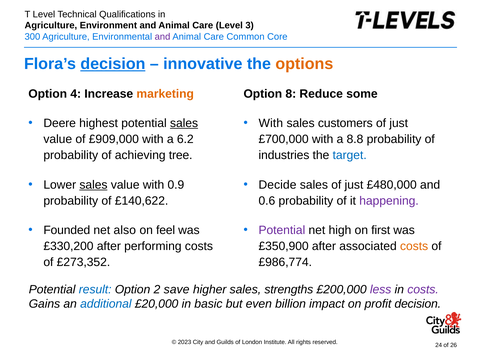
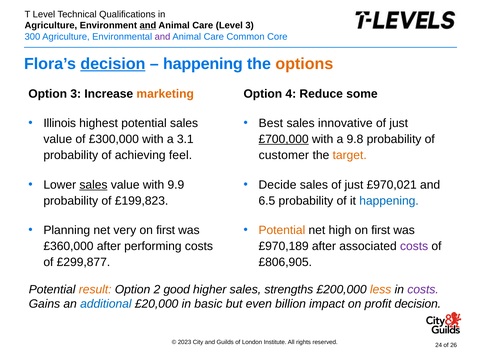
and underline: none -> present (148, 25)
innovative: innovative -> happening (203, 64)
Option 4: 4 -> 3 (76, 94)
8: 8 -> 4 (291, 94)
Deere: Deere -> Illinois (60, 123)
sales underline: present -> none (184, 123)
With: With -> Best (271, 123)
customers: customers -> innovative (345, 123)
£909,000: £909,000 -> £300,000 (114, 139)
6.2: 6.2 -> 3.1 (185, 139)
£700,000 underline: none -> present (284, 139)
8.8: 8.8 -> 9.8 (355, 139)
tree: tree -> feel (181, 155)
industries: industries -> customer (284, 155)
target colour: blue -> orange (350, 155)
0.9: 0.9 -> 9.9 (176, 185)
£480,000: £480,000 -> £970,021 (392, 185)
£140,622: £140,622 -> £199,823 (142, 201)
0.6: 0.6 -> 6.5 (267, 201)
happening colour: purple -> blue (389, 201)
Founded: Founded -> Planning (67, 230)
also: also -> very (125, 230)
feel: feel -> first (166, 230)
Potential colour: purple -> orange (282, 230)
£330,200: £330,200 -> £360,000 (68, 246)
£350,900: £350,900 -> £970,189 (284, 246)
costs colour: orange -> purple (414, 246)
£273,352: £273,352 -> £299,877 (83, 262)
£986,774: £986,774 -> £806,905 (285, 262)
result colour: blue -> orange (95, 289)
save: save -> good (177, 289)
less colour: purple -> orange (381, 289)
